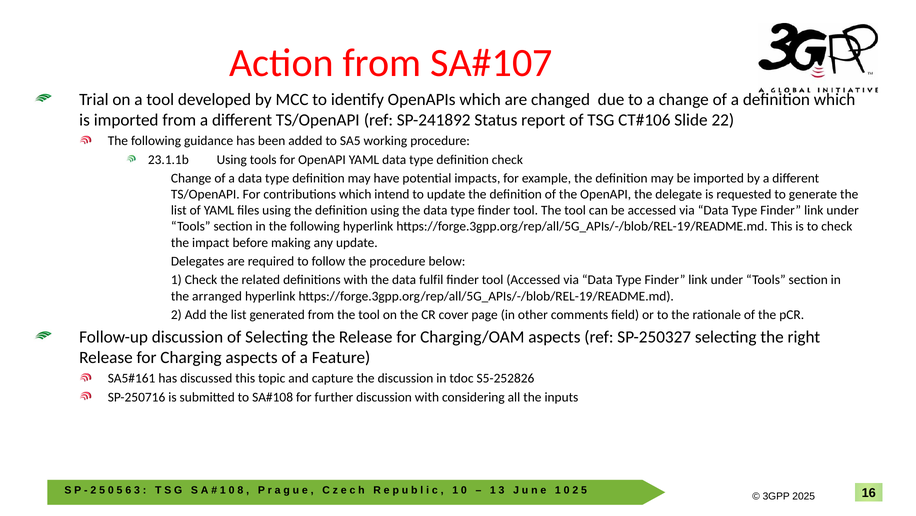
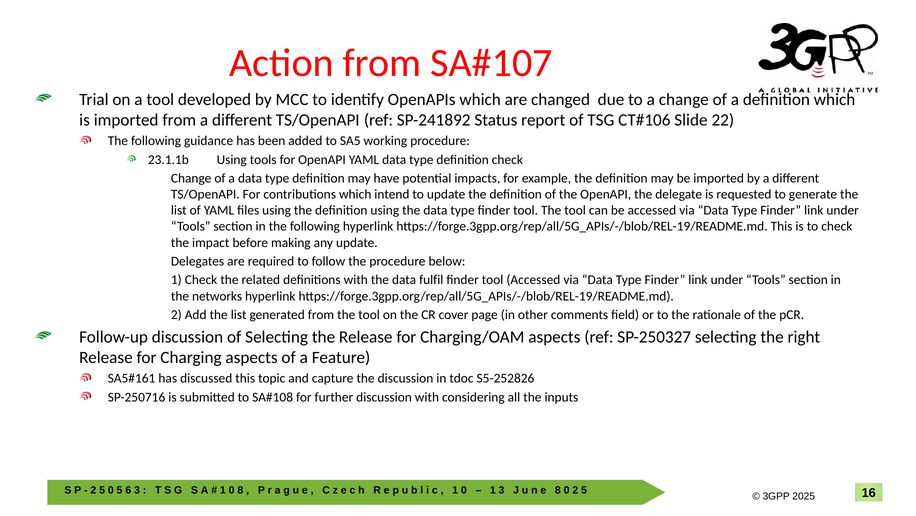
arranged: arranged -> networks (217, 296)
1: 1 -> 8 (558, 489)
